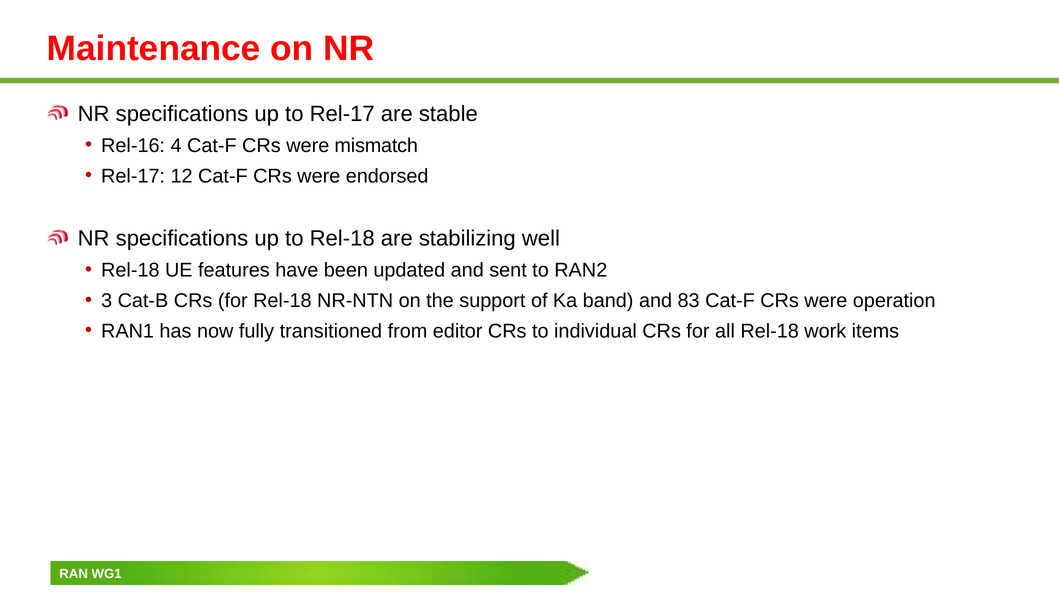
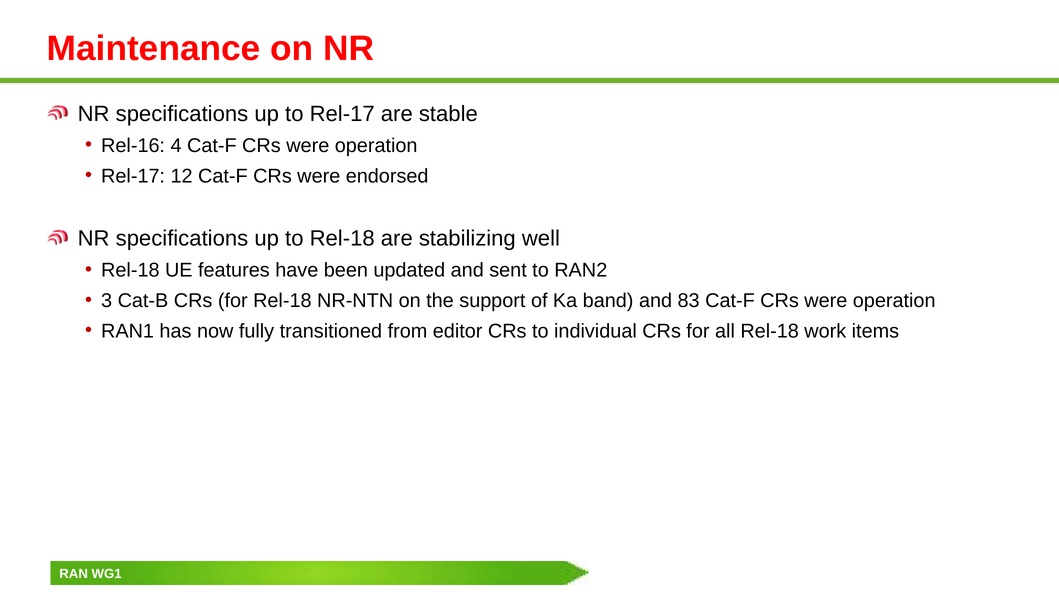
mismatch: mismatch -> operation (376, 145)
